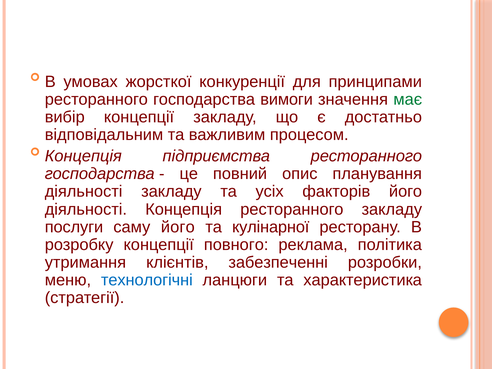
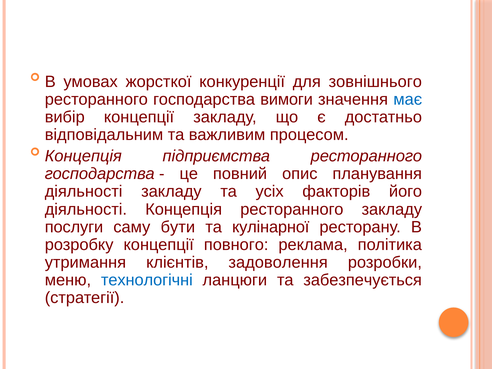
принципами: принципами -> зовнішнього (375, 82)
має colour: green -> blue (408, 99)
саму його: його -> бути (178, 227)
забезпеченні: забезпеченні -> задоволення (278, 262)
характеристика: характеристика -> забезпечується (363, 280)
